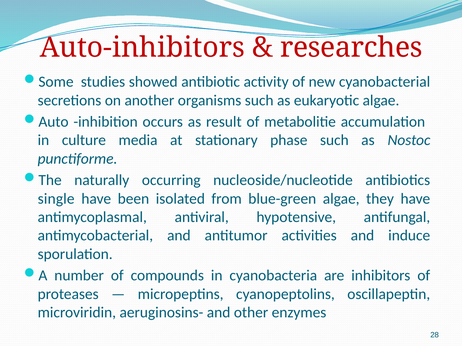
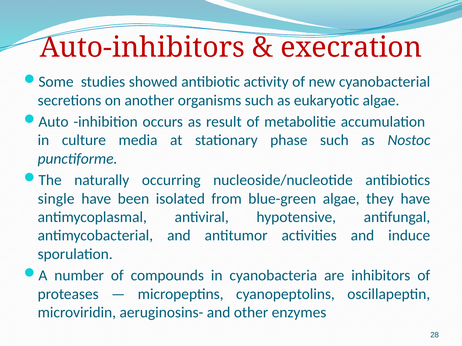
researches: researches -> execration (351, 48)
